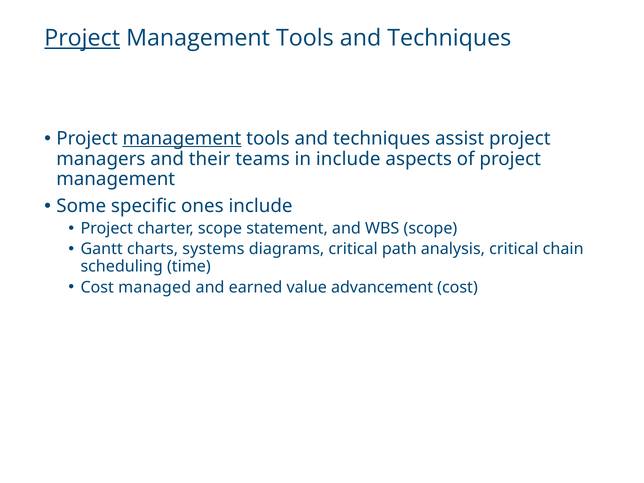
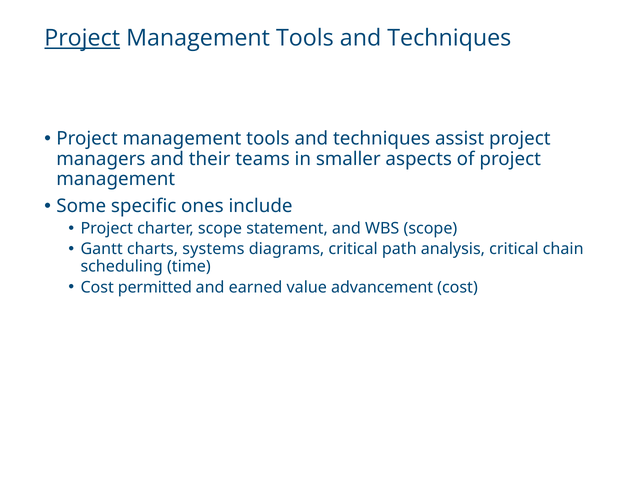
management underline: present -> none (182, 139)
in include: include -> smaller (348, 159)
managed: managed -> permitted (155, 287)
